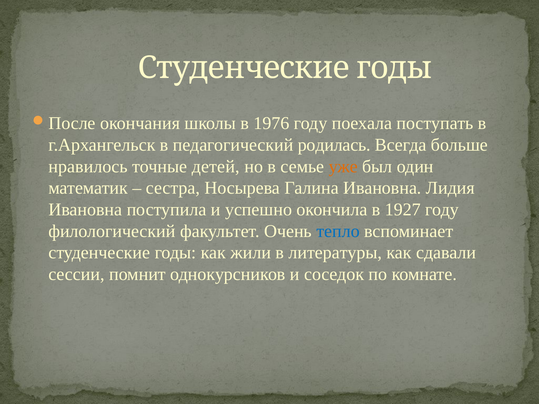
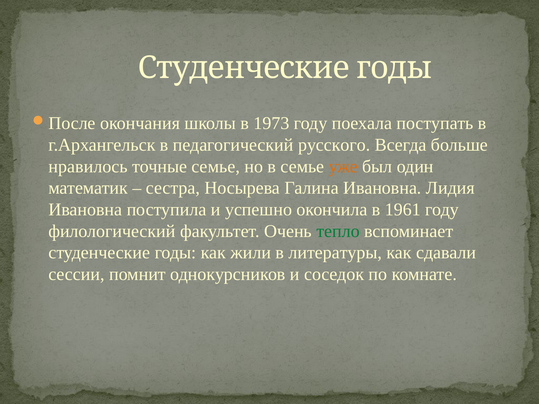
1976: 1976 -> 1973 (271, 123)
родилась: родилась -> русского (334, 145)
точные детей: детей -> семье (216, 167)
1927: 1927 -> 1961 (403, 210)
тепло colour: blue -> green (338, 231)
